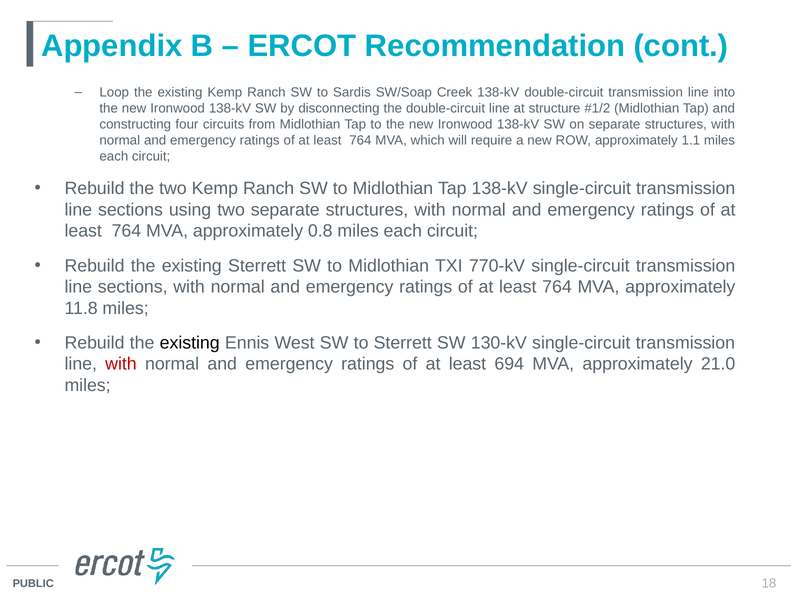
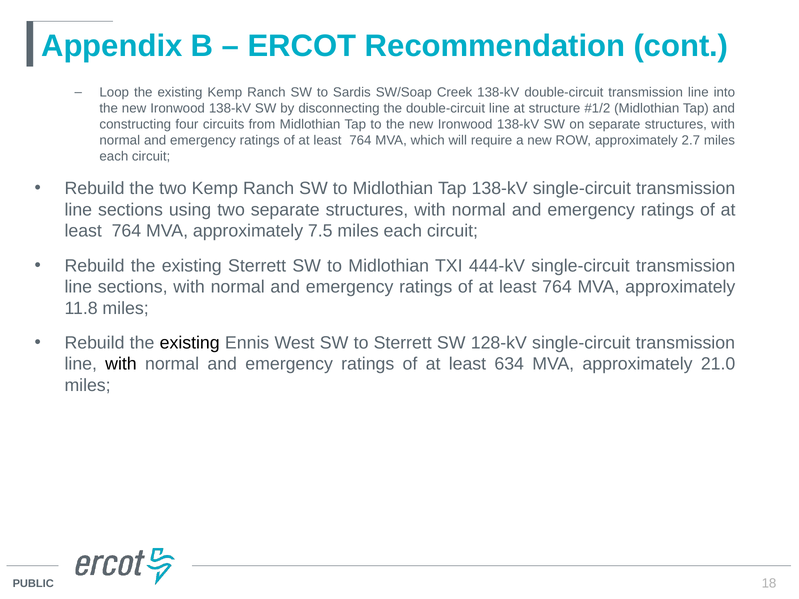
1.1: 1.1 -> 2.7 (691, 140)
0.8: 0.8 -> 7.5 (320, 231)
770-kV: 770-kV -> 444-kV (497, 266)
130-kV: 130-kV -> 128-kV (499, 343)
with colour: red -> black (121, 364)
694: 694 -> 634 (509, 364)
